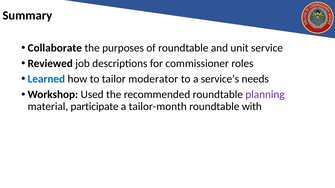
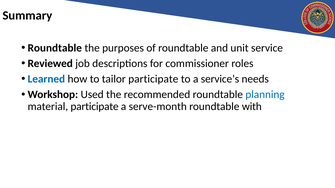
Collaborate: Collaborate -> Roundtable (55, 48)
tailor moderator: moderator -> participate (153, 79)
planning colour: purple -> blue (265, 95)
tailor-month: tailor-month -> serve-month (158, 107)
